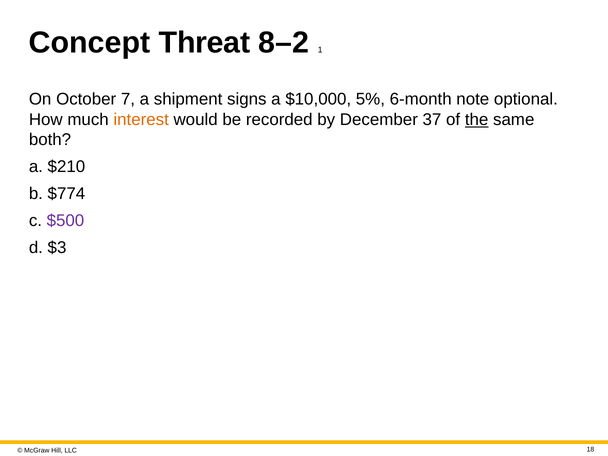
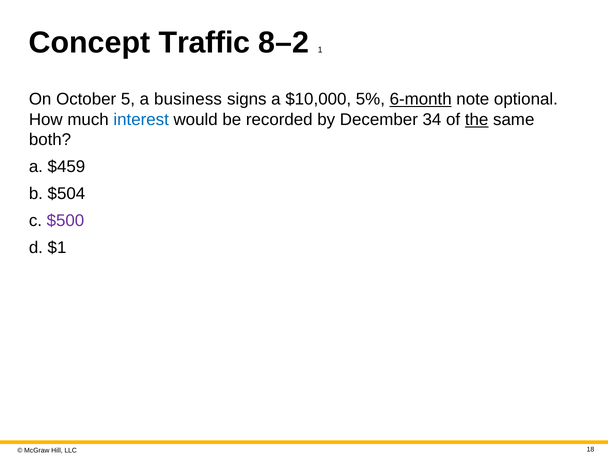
Threat: Threat -> Traffic (204, 43)
7: 7 -> 5 (128, 99)
shipment: shipment -> business (188, 99)
6-month underline: none -> present (421, 99)
interest colour: orange -> blue (141, 120)
37: 37 -> 34 (432, 120)
$210: $210 -> $459 (66, 167)
$774: $774 -> $504 (66, 194)
$3: $3 -> $1 (57, 248)
